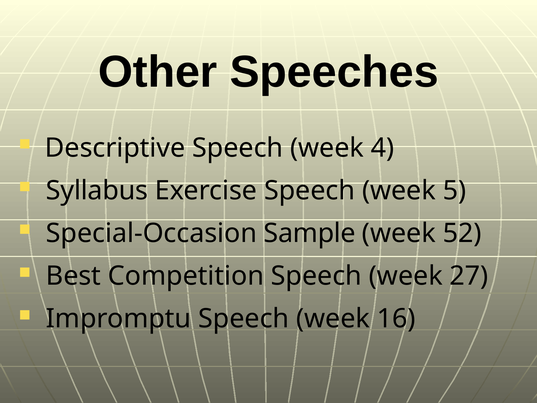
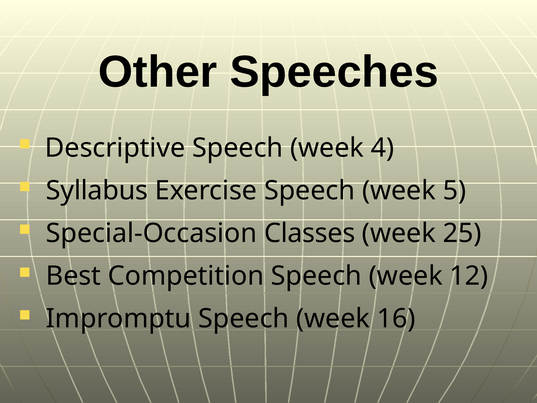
Sample: Sample -> Classes (310, 233)
52: 52 -> 25 (462, 233)
27: 27 -> 12 (469, 276)
